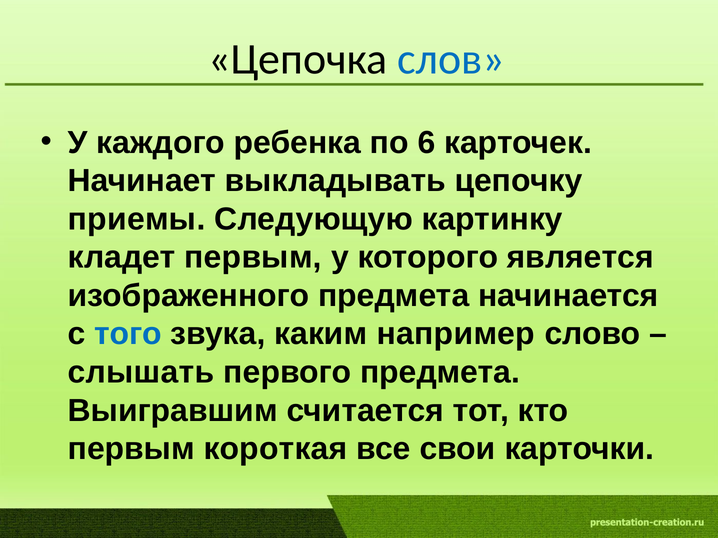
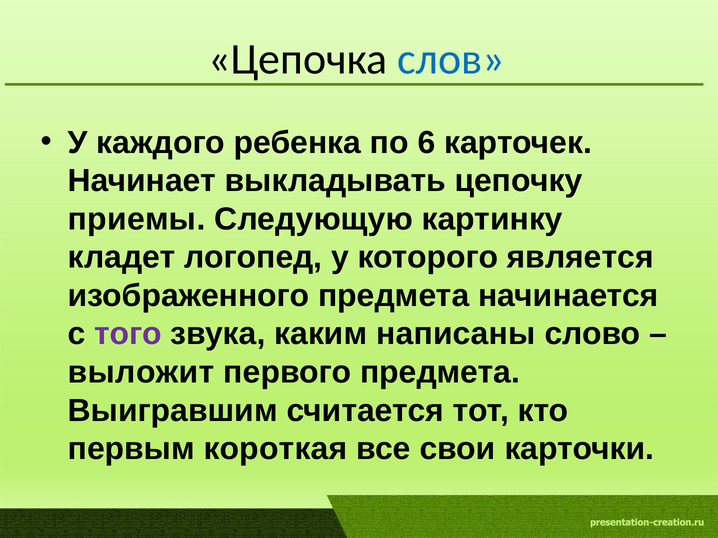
кладет первым: первым -> логопед (253, 258)
того colour: blue -> purple (128, 334)
например: например -> написаны (456, 334)
слышать: слышать -> выложит (141, 373)
